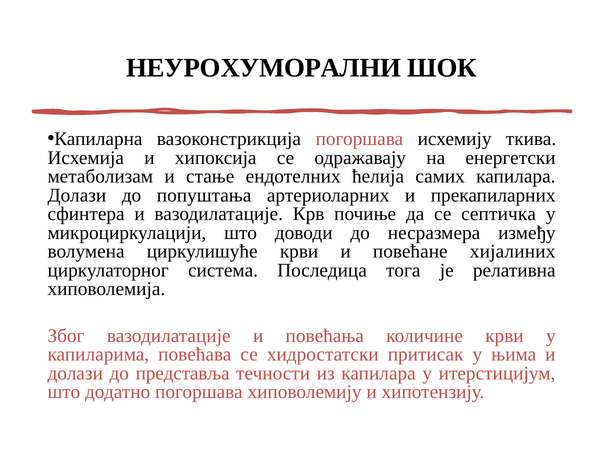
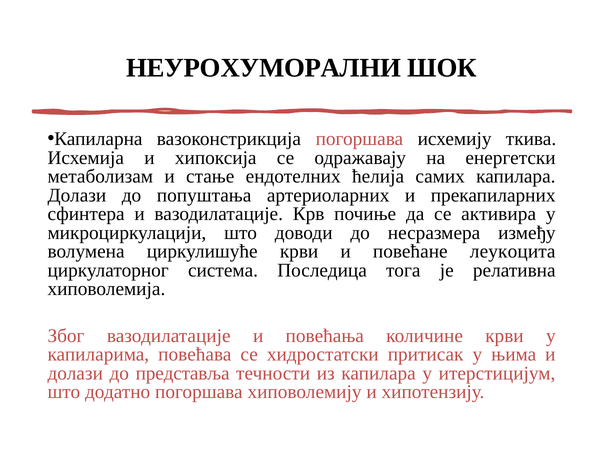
септичка: септичка -> активира (499, 214)
хијалиних: хијалиних -> леукоцита (513, 252)
